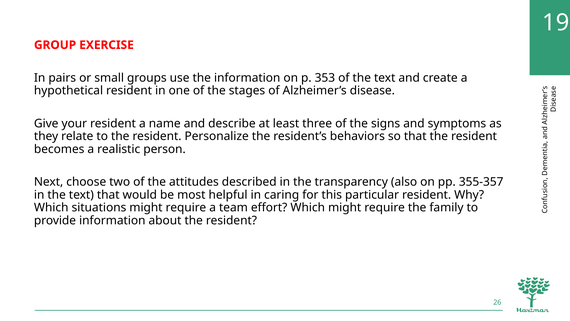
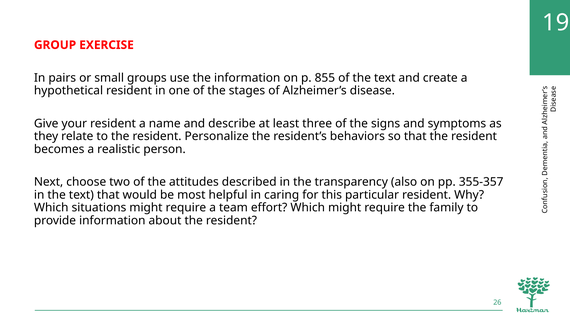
353: 353 -> 855 (325, 78)
